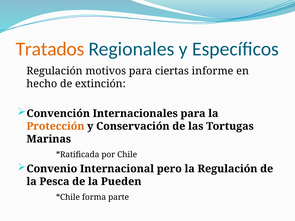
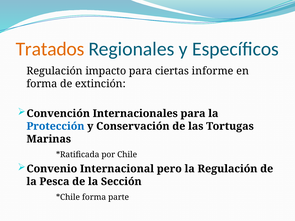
motivos: motivos -> impacto (106, 71)
hecho: hecho -> forma (42, 84)
Protección colour: orange -> blue (55, 126)
Pueden: Pueden -> Sección (121, 182)
